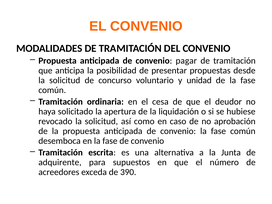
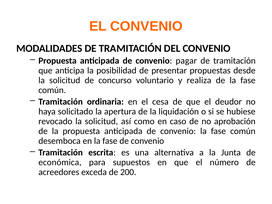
unidad: unidad -> realiza (199, 80)
adquirente: adquirente -> económica (60, 162)
390: 390 -> 200 (128, 172)
